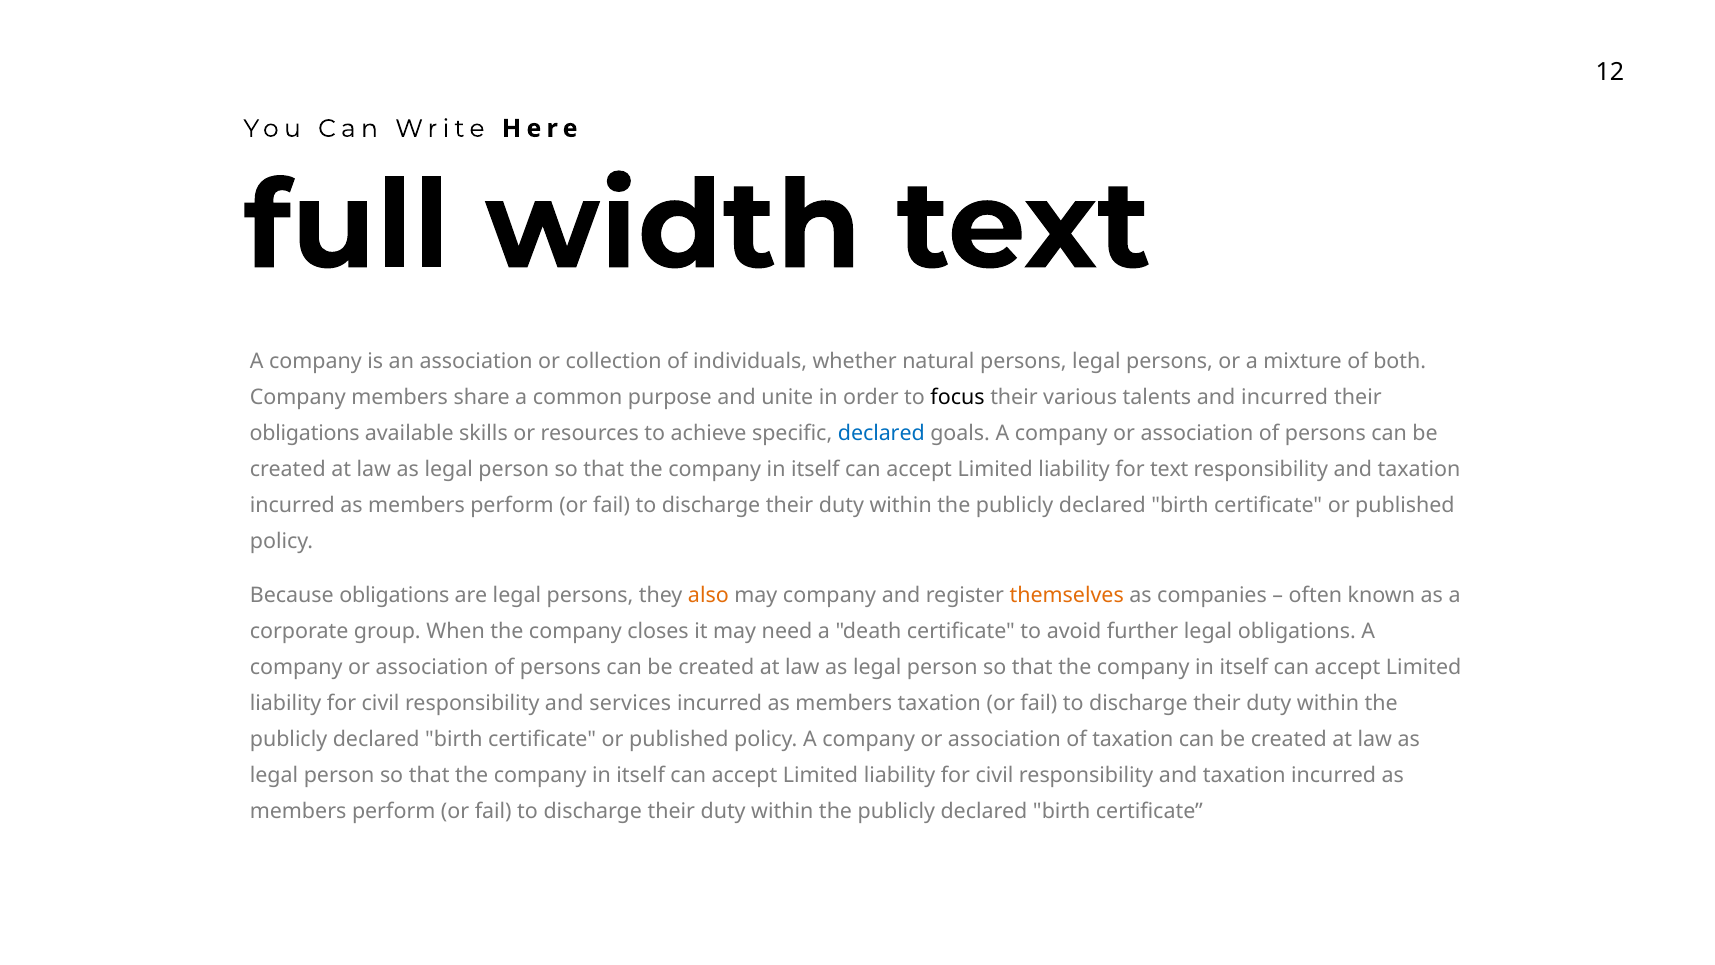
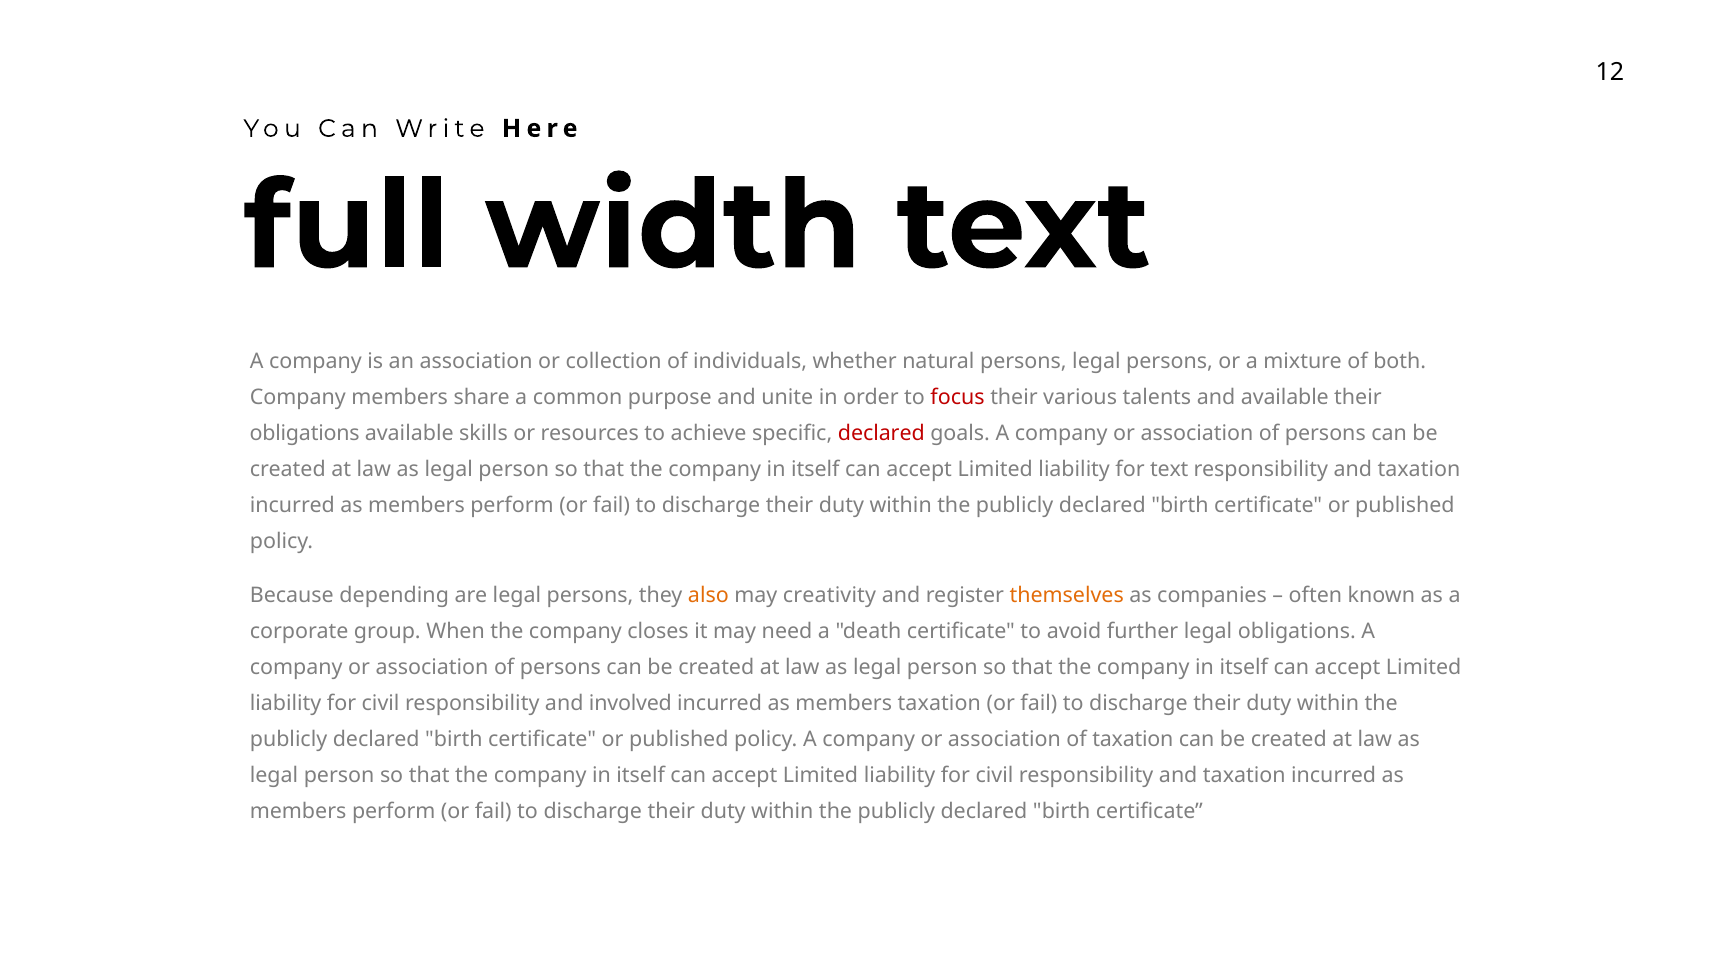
focus colour: black -> red (958, 397)
and incurred: incurred -> available (1285, 397)
declared colour: blue -> red (881, 433)
Because obligations: obligations -> depending (394, 595)
may company: company -> creativity (829, 595)
services: services -> involved (630, 703)
